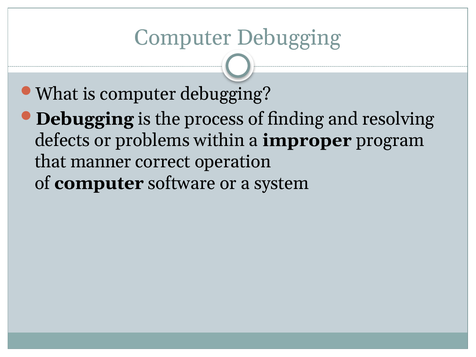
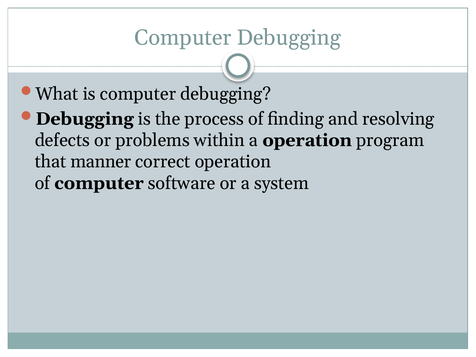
a improper: improper -> operation (307, 140)
